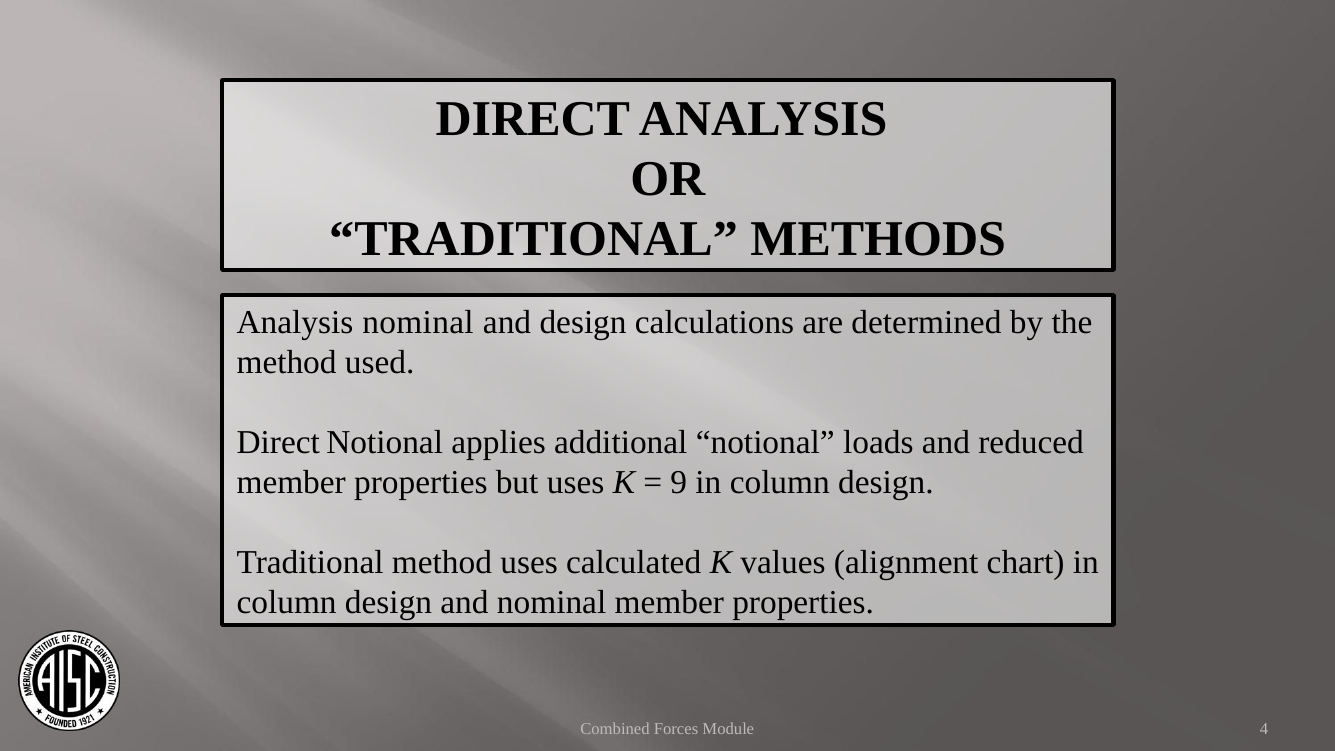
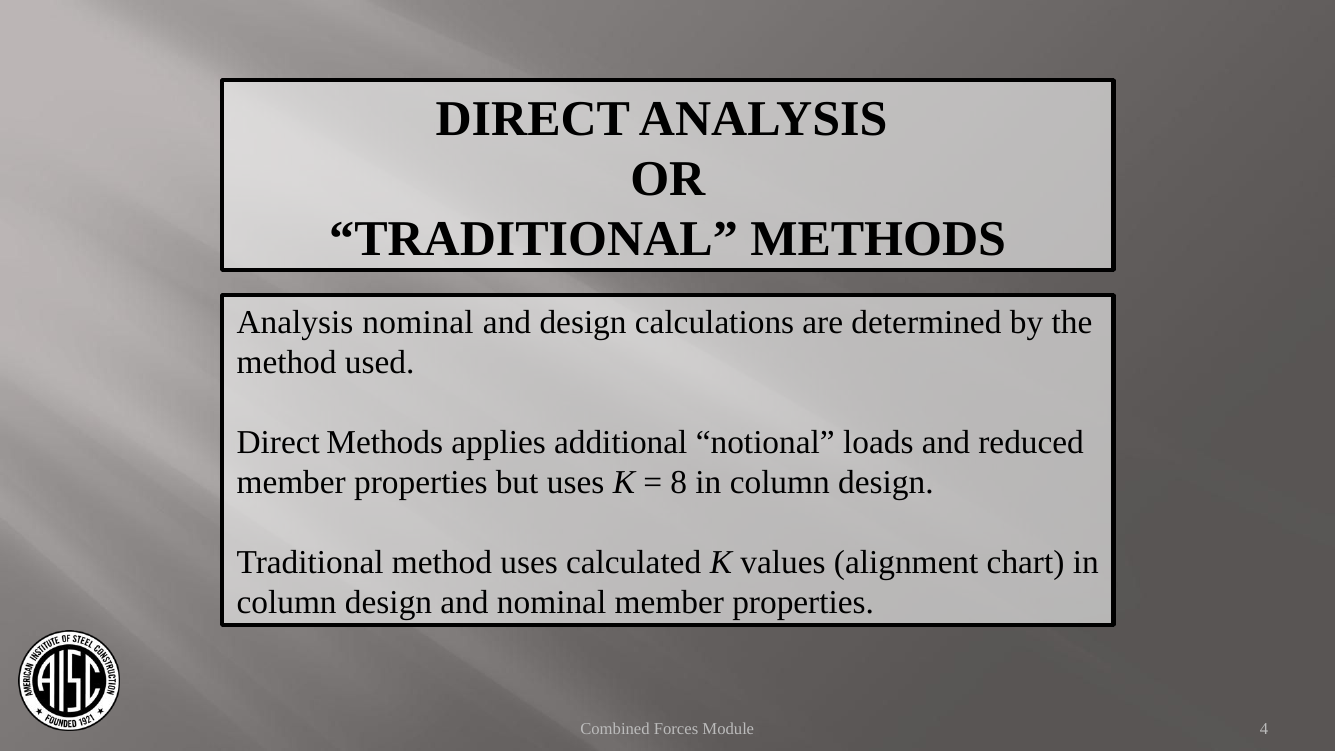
Direct Notional: Notional -> Methods (385, 442)
9: 9 -> 8 (679, 482)
